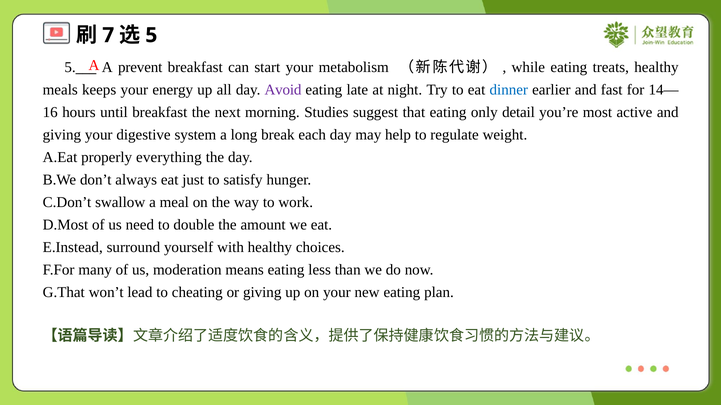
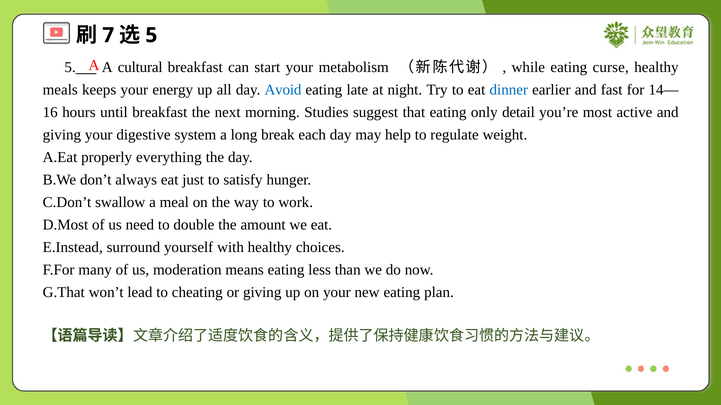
prevent: prevent -> cultural (140, 68)
treats: treats -> curse (611, 68)
Avoid colour: purple -> blue (283, 90)
